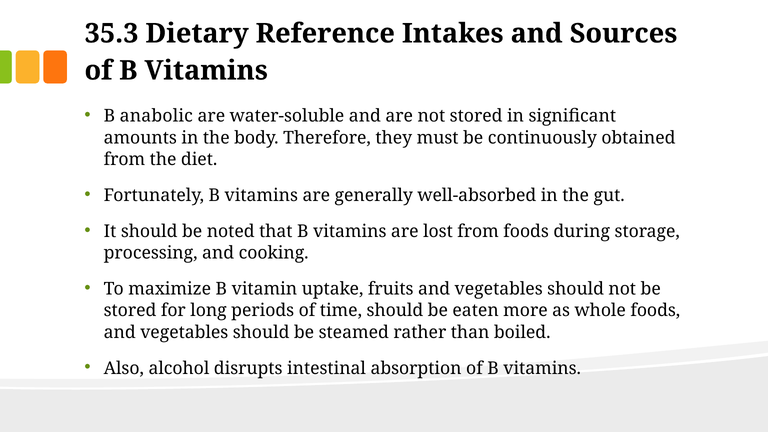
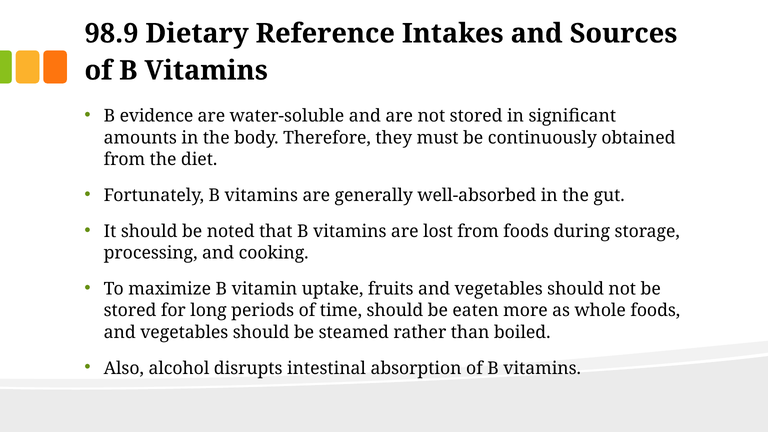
35.3: 35.3 -> 98.9 (111, 34)
anabolic: anabolic -> evidence (156, 116)
